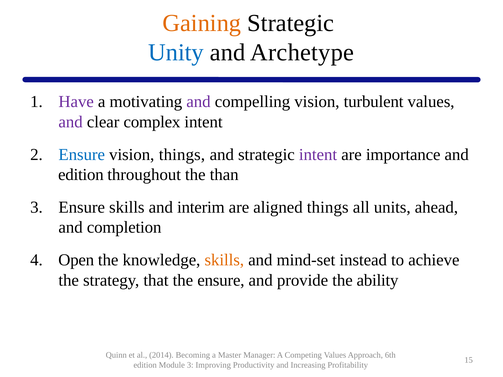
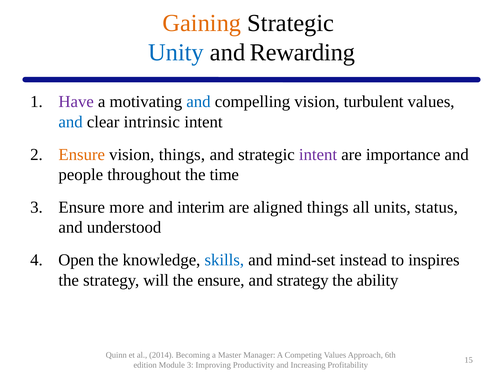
Archetype: Archetype -> Rewarding (302, 52)
and colour: purple -> blue (198, 102)
and colour: purple -> blue (71, 122)
complex: complex -> intrinsic (152, 122)
Ensure colour: blue -> orange (82, 155)
edition: edition -> people (81, 175)
than: than -> time (224, 175)
Ensure skills: skills -> more (127, 207)
ahead: ahead -> status (436, 207)
completion: completion -> understood (124, 228)
skills colour: orange -> blue (224, 260)
achieve: achieve -> inspires (434, 260)
that: that -> will (156, 280)
and provide: provide -> strategy (303, 280)
